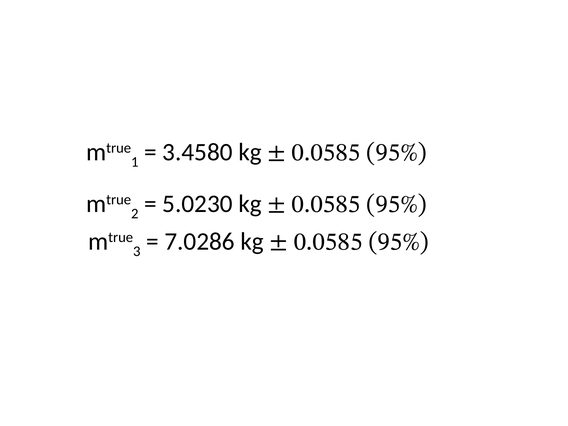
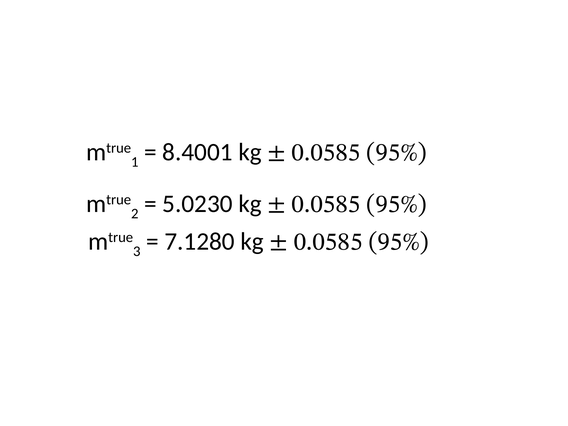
3.4580: 3.4580 -> 8.4001 (197, 152)
7.0286: 7.0286 -> 7.1280 (200, 241)
